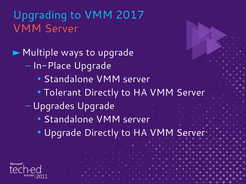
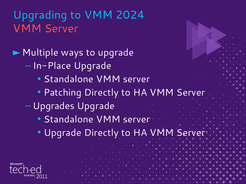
2017: 2017 -> 2024 (130, 15)
Tolerant: Tolerant -> Patching (63, 93)
